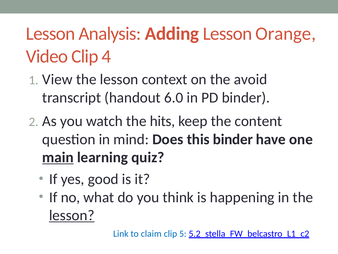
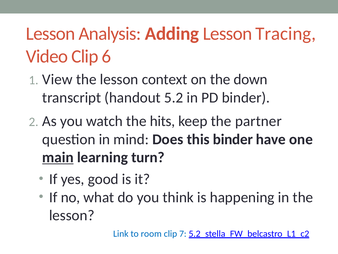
Orange: Orange -> Tracing (286, 34)
4: 4 -> 6 (106, 56)
avoid: avoid -> down (251, 79)
6.0: 6.0 -> 5.2 (174, 97)
content: content -> partner (258, 121)
quiz: quiz -> turn (148, 157)
lesson underline: present -> none (72, 215)
claim: claim -> room (151, 233)
5: 5 -> 7 (183, 233)
